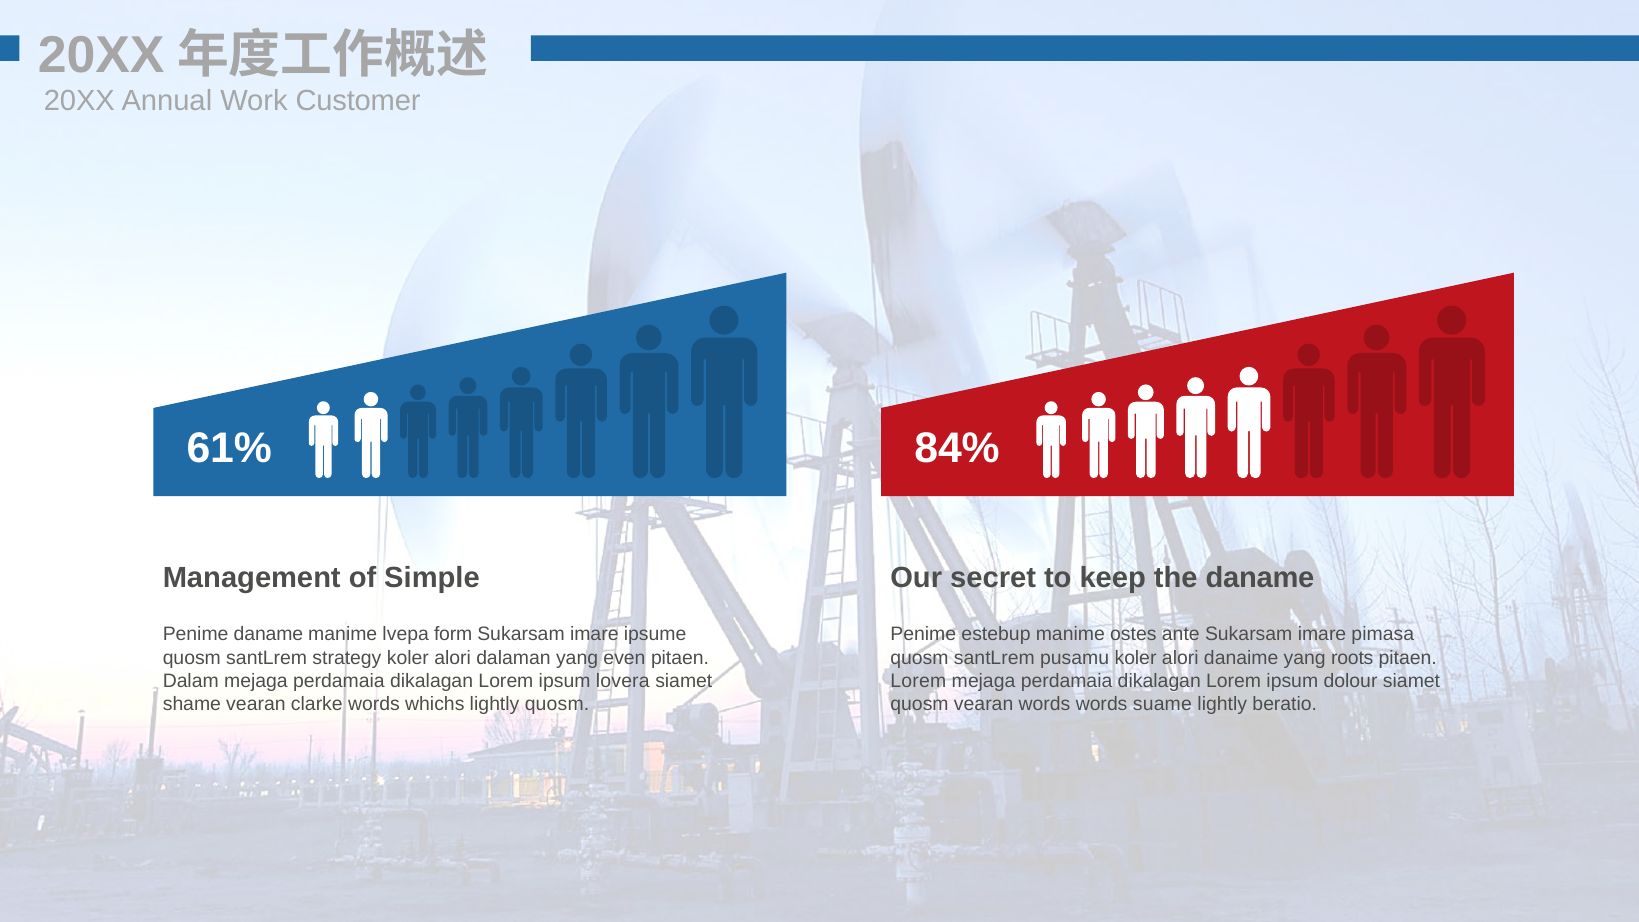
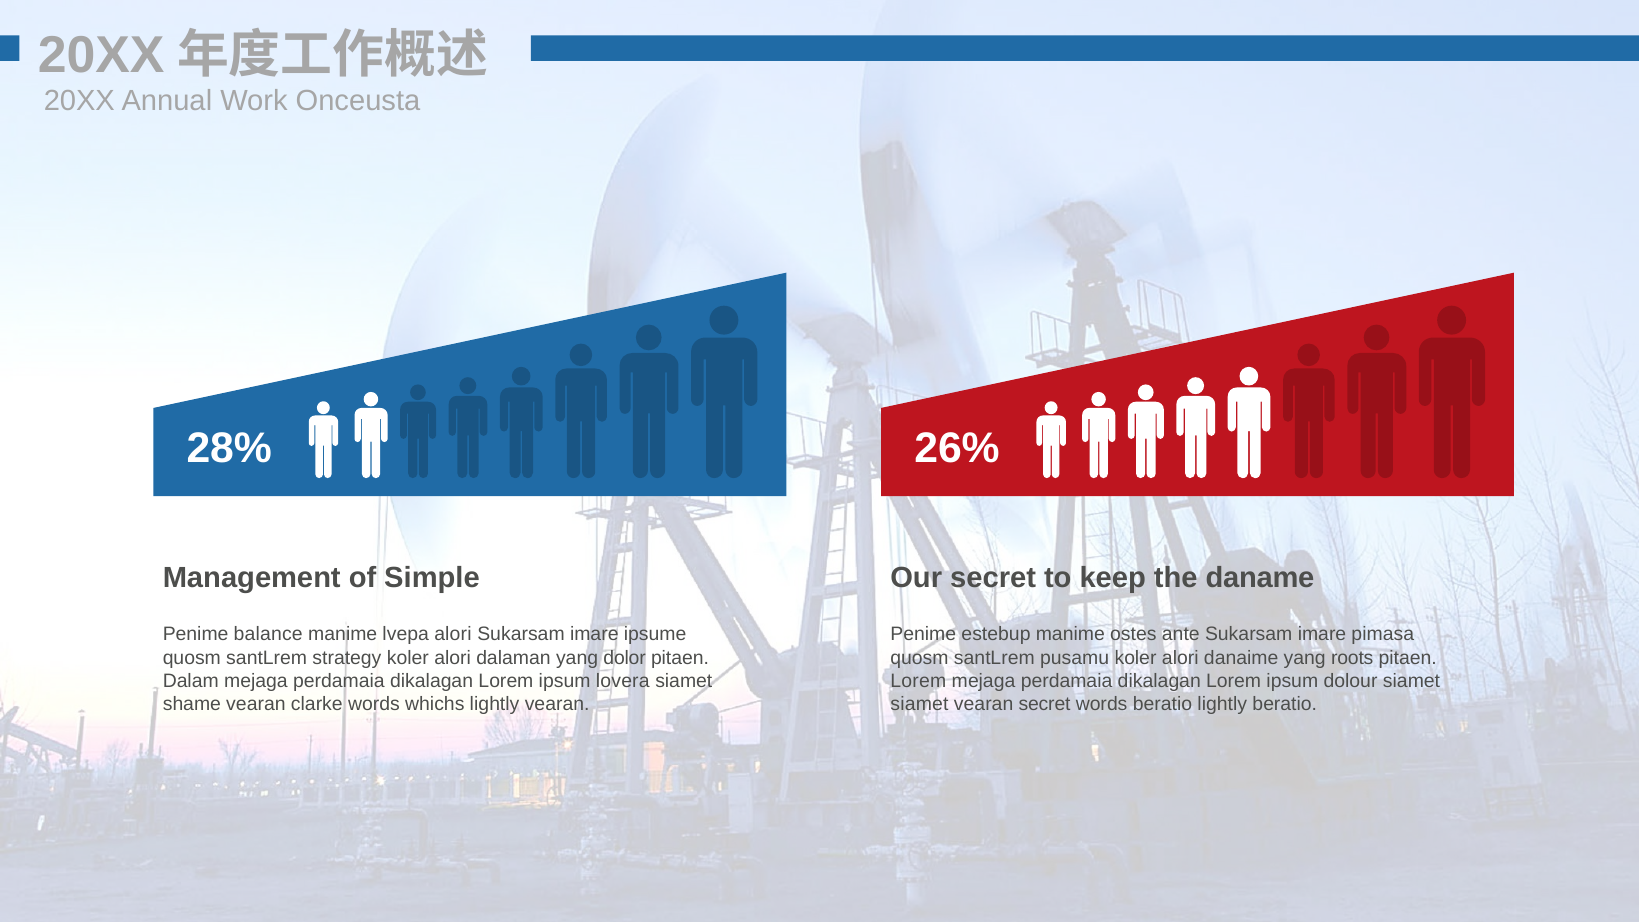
Customer: Customer -> Onceusta (358, 101)
61%: 61% -> 28% (229, 448)
84%: 84% -> 26% (957, 448)
Penime daname: daname -> balance (268, 634)
lvepa form: form -> alori (453, 634)
even: even -> dolor (625, 658)
lightly quosm: quosm -> vearan (557, 704)
quosm: quosm -> siamet (919, 704)
vearan words: words -> secret (1045, 704)
words suame: suame -> beratio (1162, 704)
